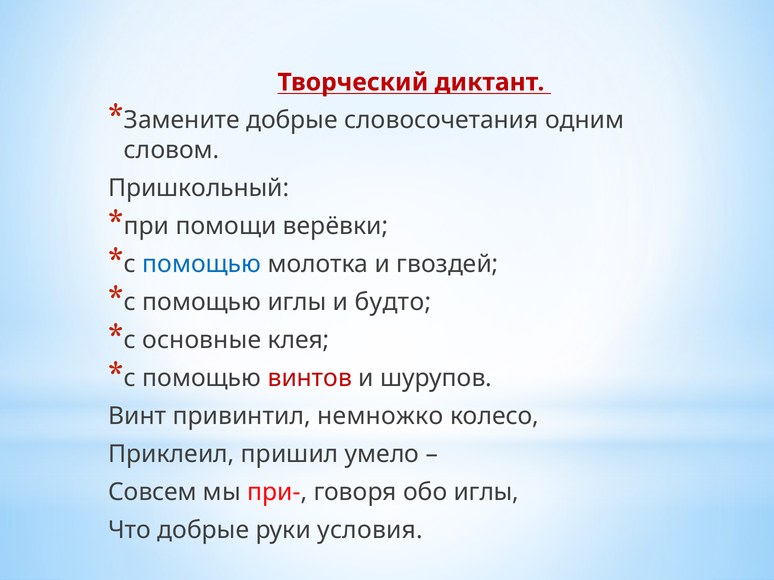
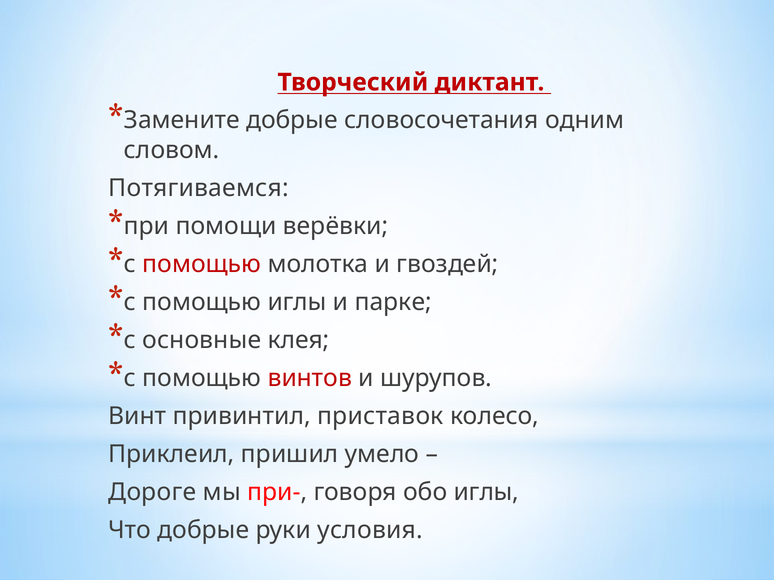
Пришкольный: Пришкольный -> Потягиваемся (199, 188)
помощью colour: blue -> red (202, 264)
будто: будто -> парке (393, 302)
немножко: немножко -> приставок (380, 416)
Совсем: Совсем -> Дороге (152, 492)
